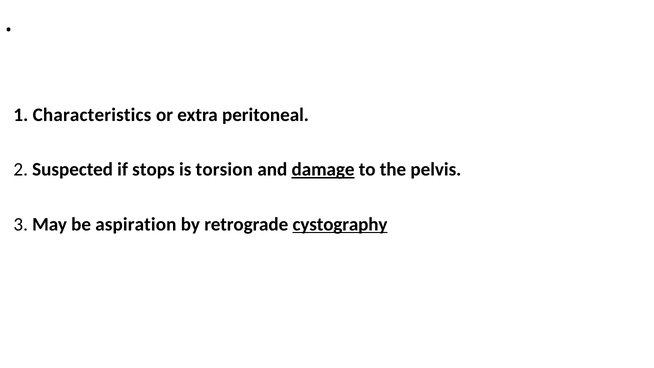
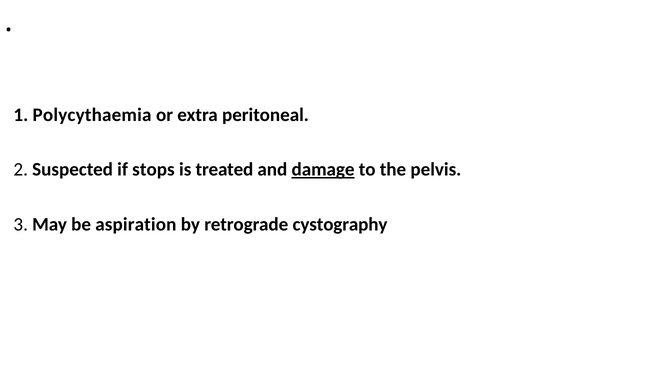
Characteristics: Characteristics -> Polycythaemia (92, 115)
torsion: torsion -> treated (224, 170)
cystography underline: present -> none (340, 224)
